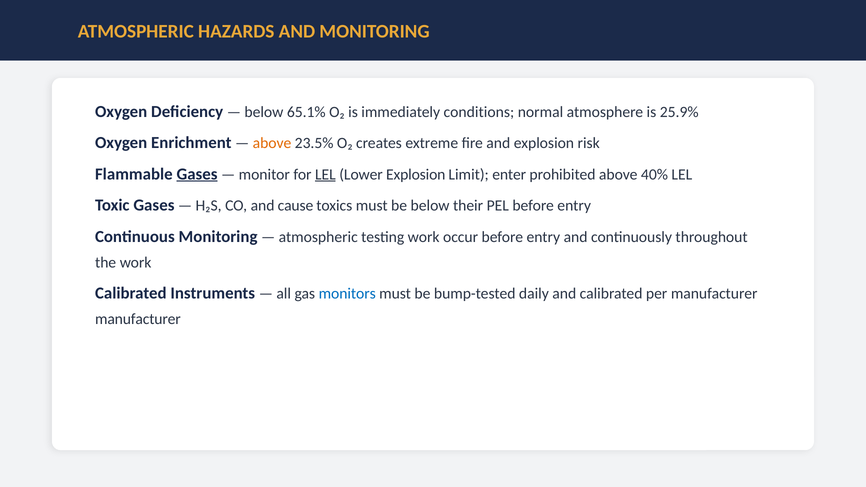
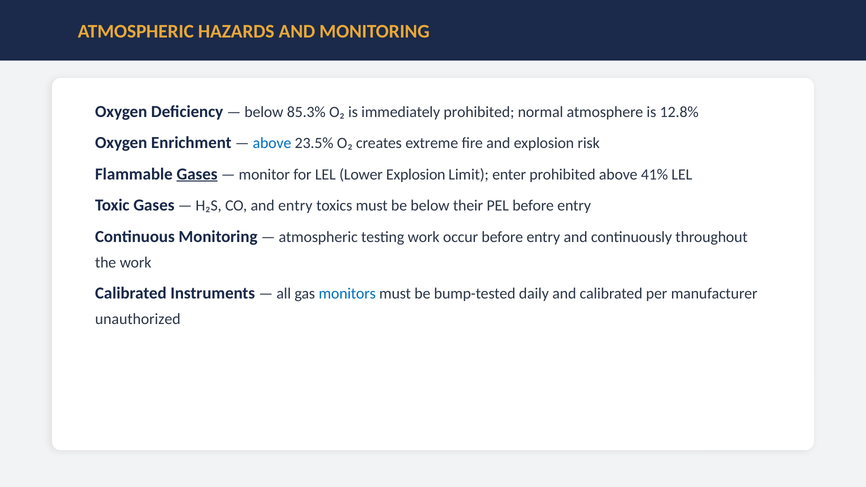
65.1%: 65.1% -> 85.3% (306, 112)
immediately conditions: conditions -> prohibited (479, 112)
25.9%: 25.9% -> 12.8% (679, 112)
above colour: orange -> blue (272, 143)
LEL underline: present -> none (325, 174)
40%: 40% -> 41% (654, 174)
and cause: cause -> entry (295, 206)
manufacturer: manufacturer -> unauthorized (138, 319)
